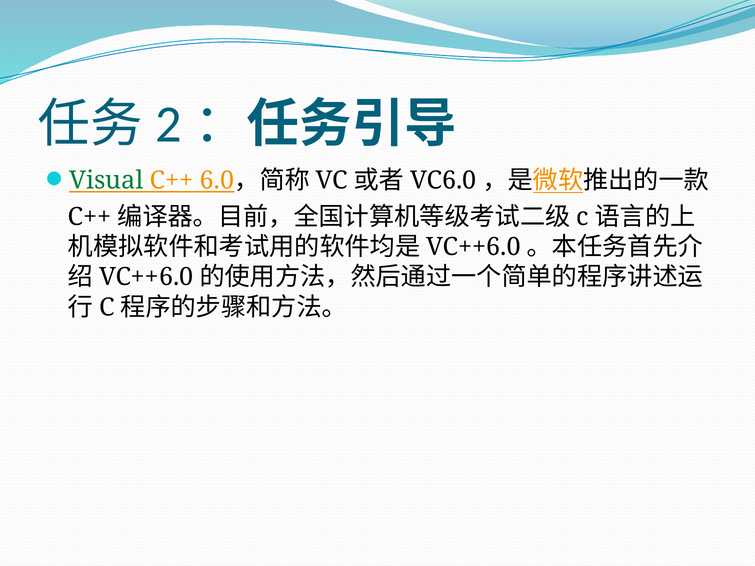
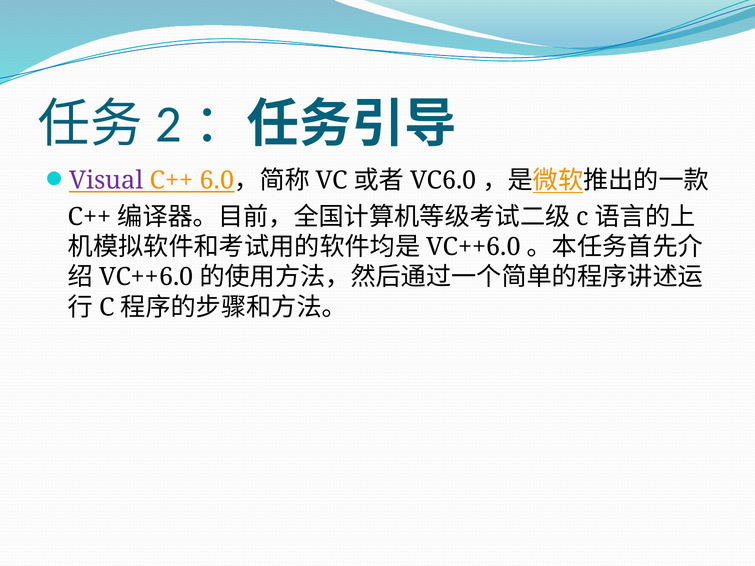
Visual colour: green -> purple (106, 180)
